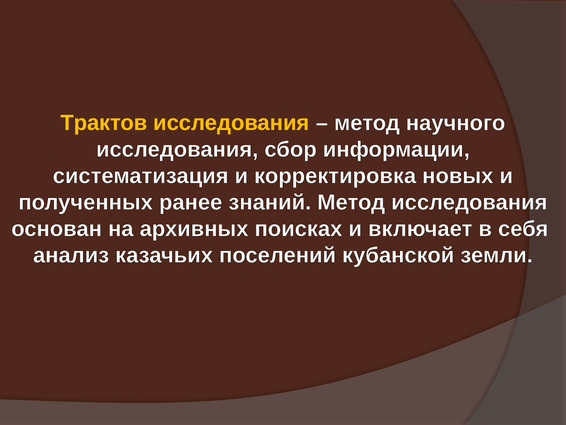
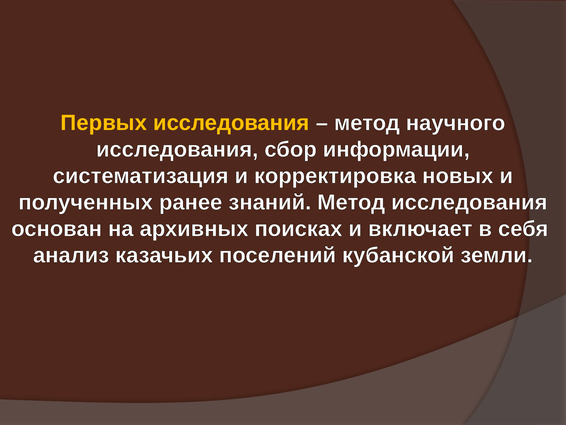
Трактов: Трактов -> Первых (104, 123)
